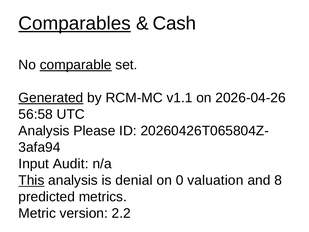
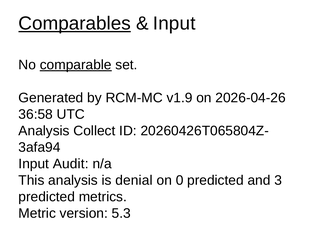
Cash: Cash -> Input (174, 23)
Generated underline: present -> none (51, 98)
v1.1: v1.1 -> v1.9 (180, 98)
56:58: 56:58 -> 36:58 (36, 114)
Please: Please -> Collect (94, 131)
This underline: present -> none (31, 180)
0 valuation: valuation -> predicted (215, 180)
8: 8 -> 3 (278, 180)
2.2: 2.2 -> 5.3 (121, 213)
